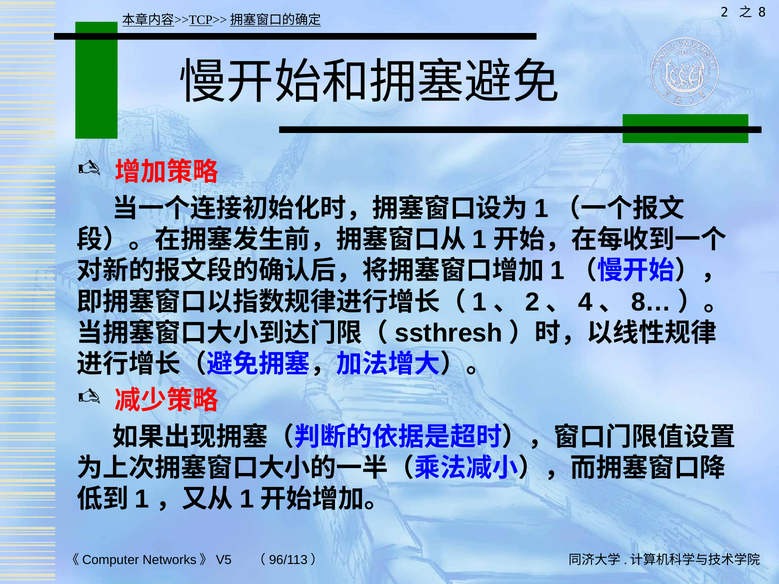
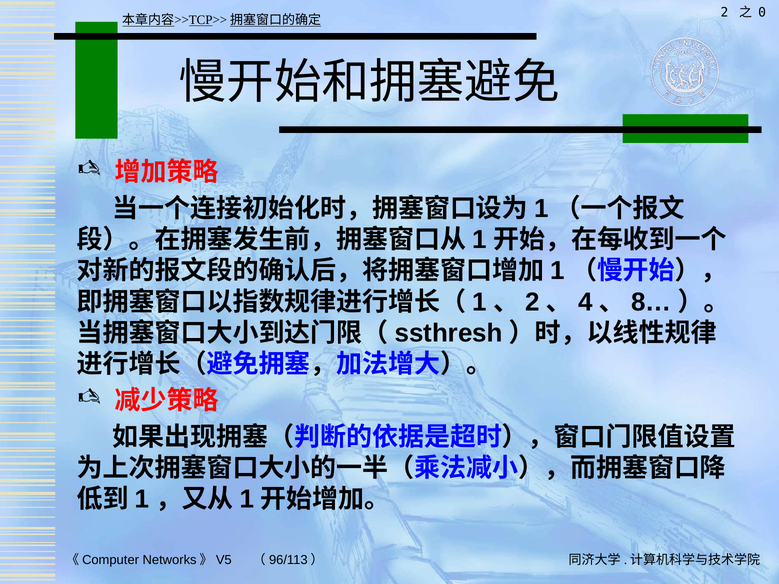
8: 8 -> 0 (762, 13)
